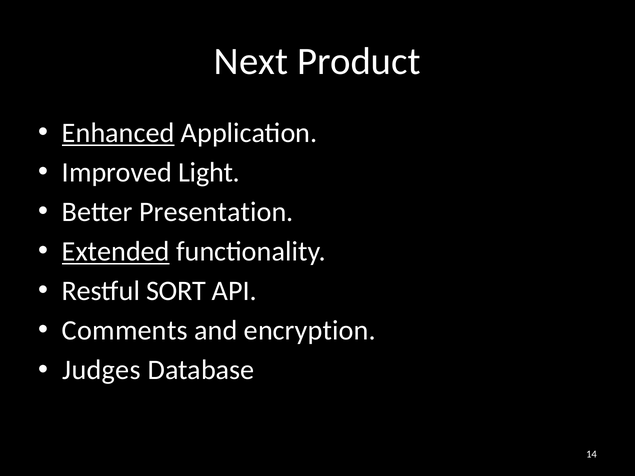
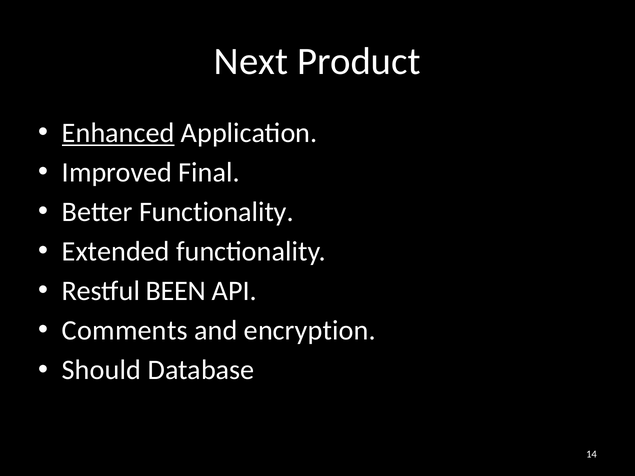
Light: Light -> Final (209, 173)
Better Presentation: Presentation -> Functionality (216, 212)
Extended underline: present -> none (116, 252)
SORT: SORT -> BEEN (176, 291)
Judges: Judges -> Should (102, 370)
